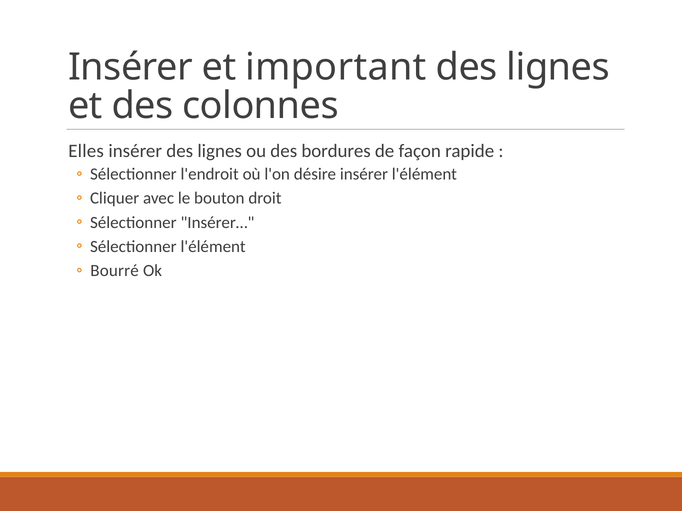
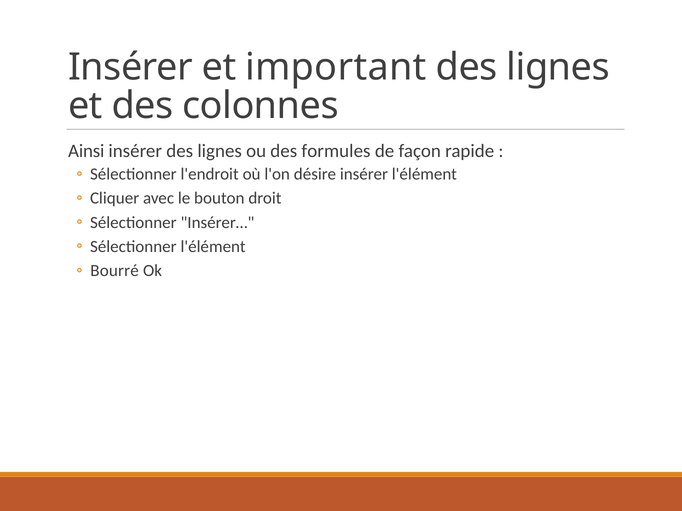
Elles: Elles -> Ainsi (86, 151)
bordures: bordures -> formules (336, 151)
